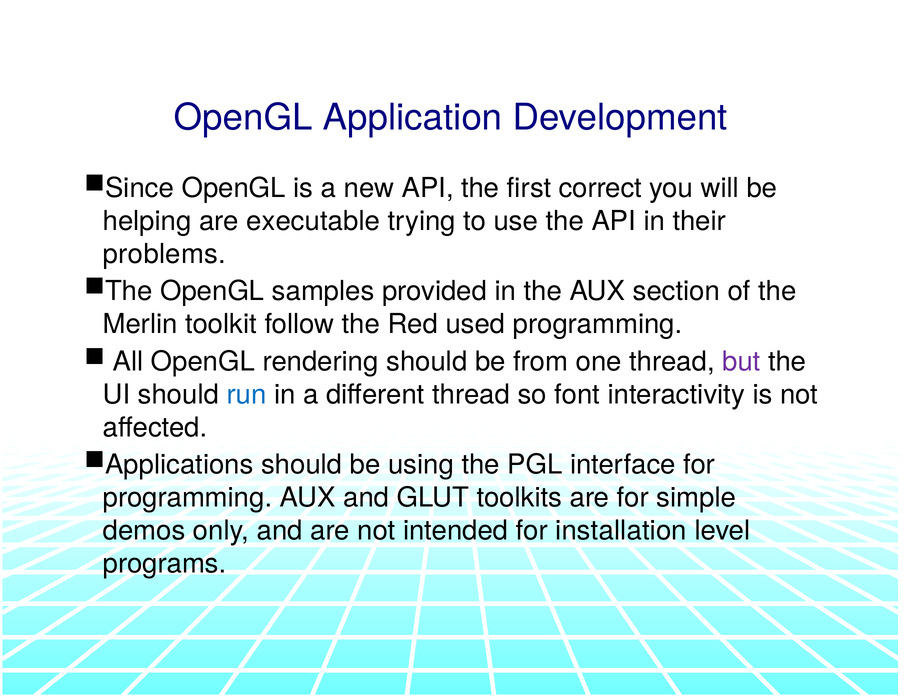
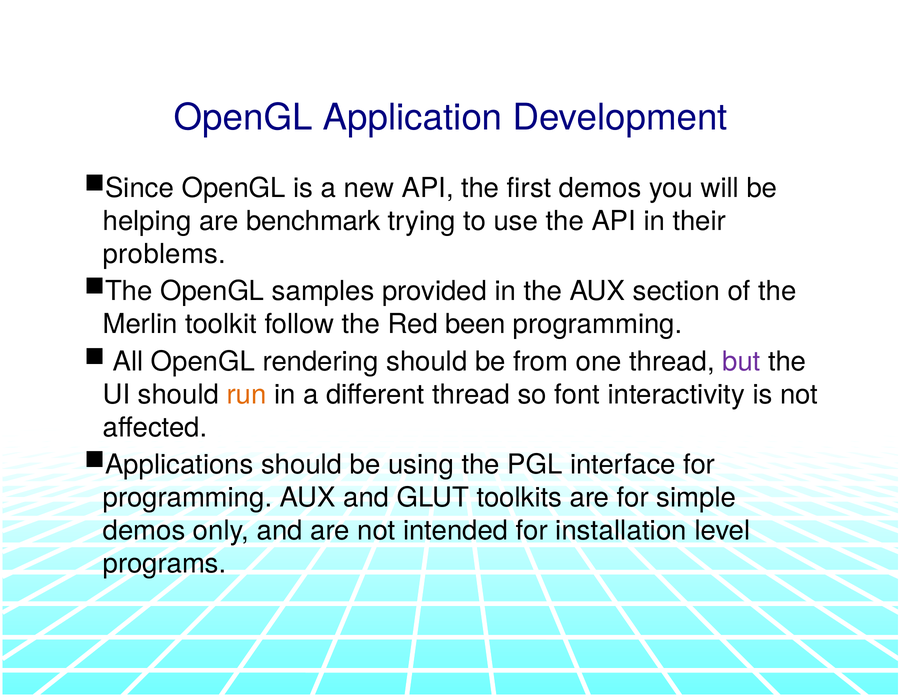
first correct: correct -> demos (600, 188)
executable: executable -> benchmark (313, 221)
used: used -> been (476, 324)
run colour: blue -> orange (247, 395)
